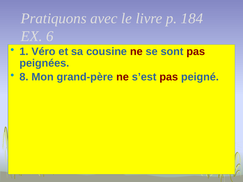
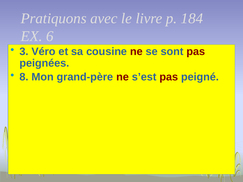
1: 1 -> 3 (24, 52)
